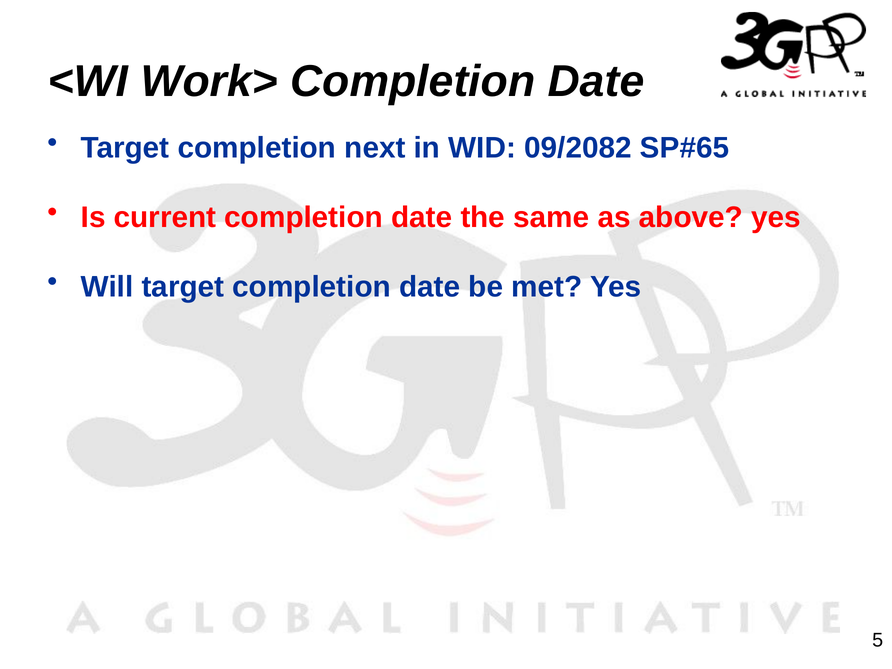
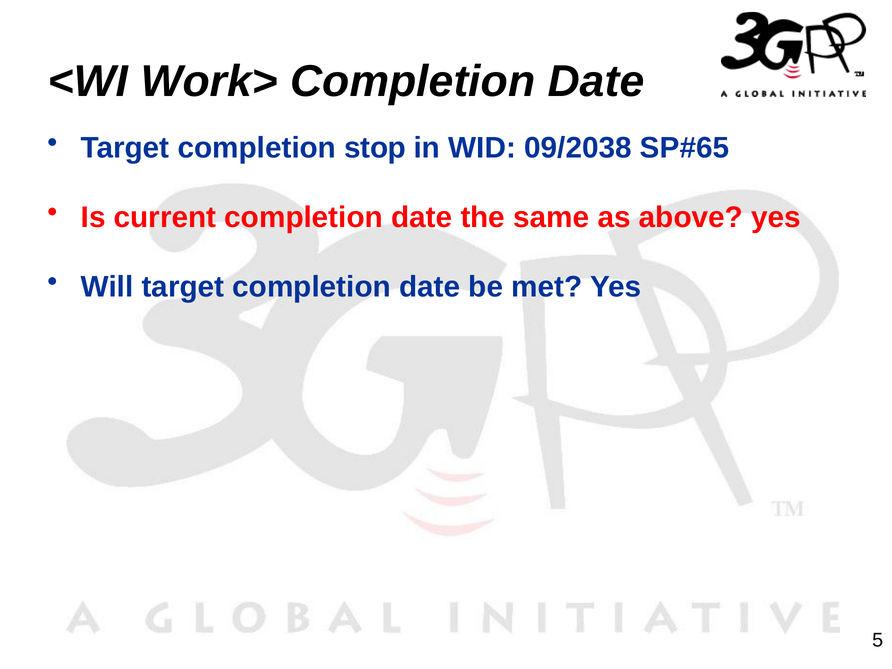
next: next -> stop (375, 148)
09/2082: 09/2082 -> 09/2038 (578, 148)
